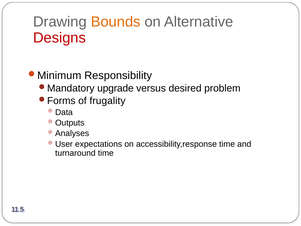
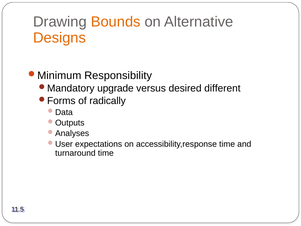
Designs colour: red -> orange (59, 38)
problem: problem -> different (222, 88)
frugality: frugality -> radically (108, 101)
